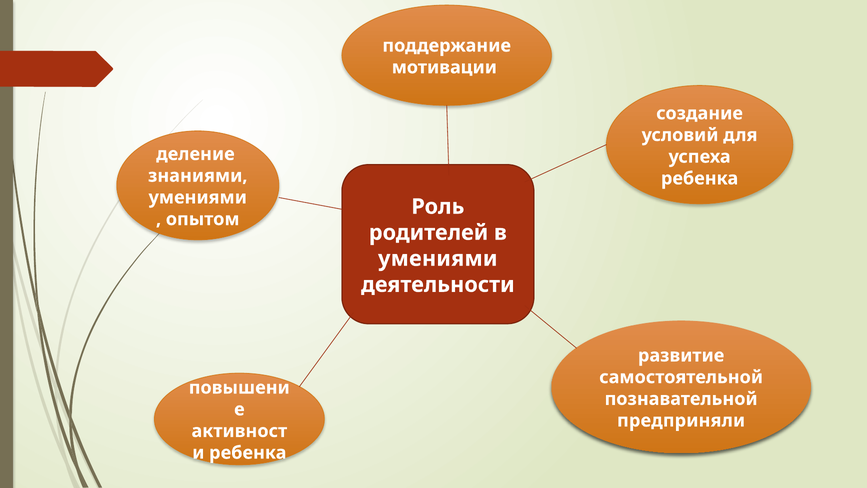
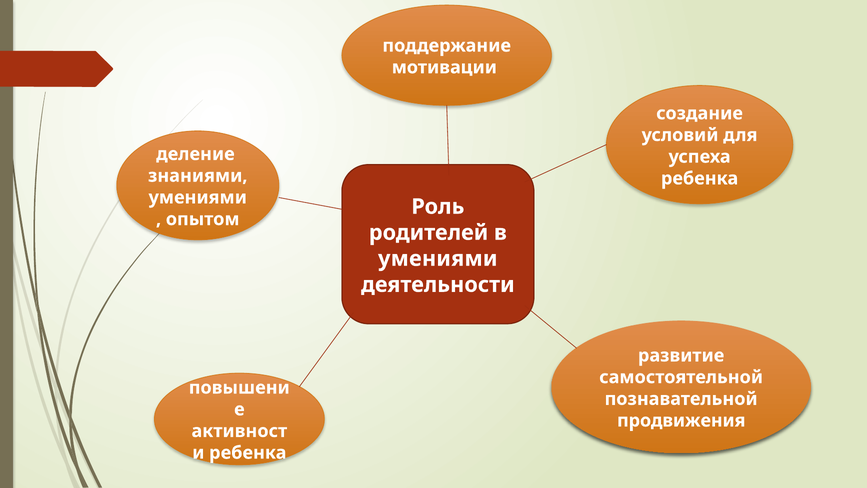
предприняли: предприняли -> продвижения (681, 420)
